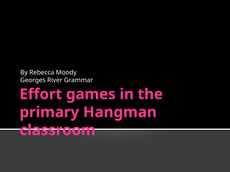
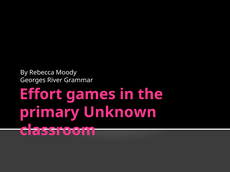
Hangman: Hangman -> Unknown (120, 112)
